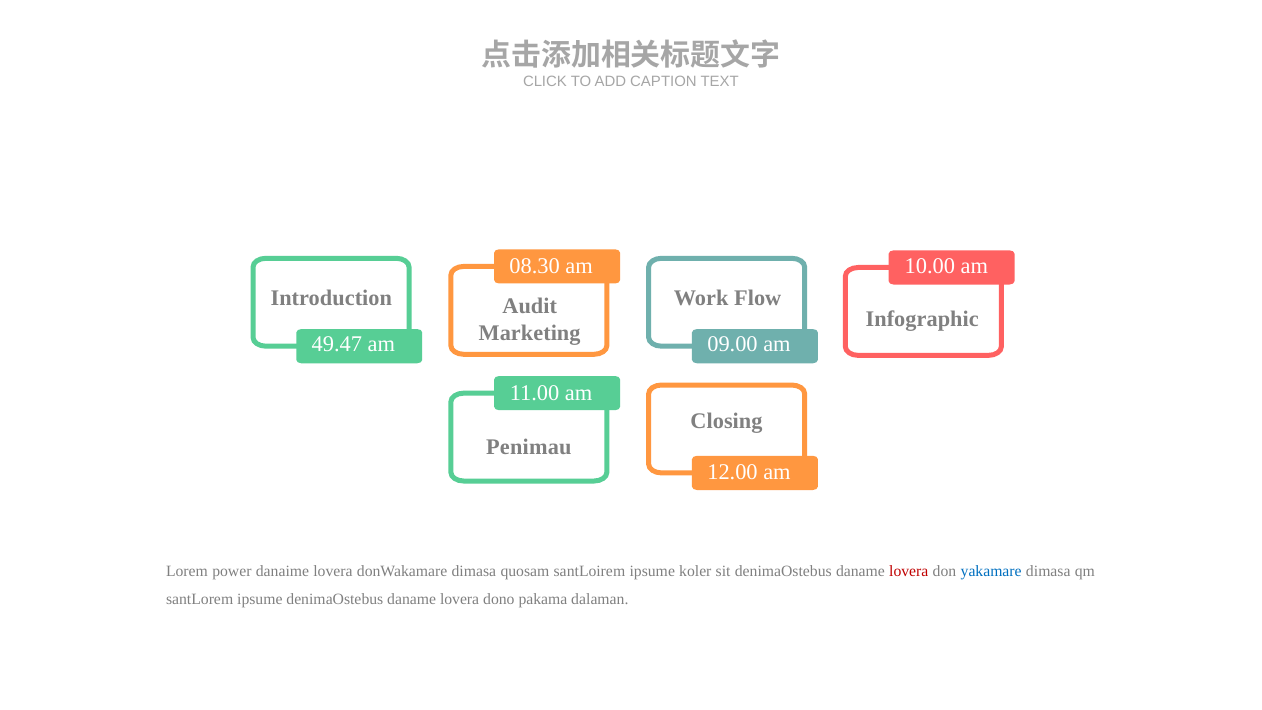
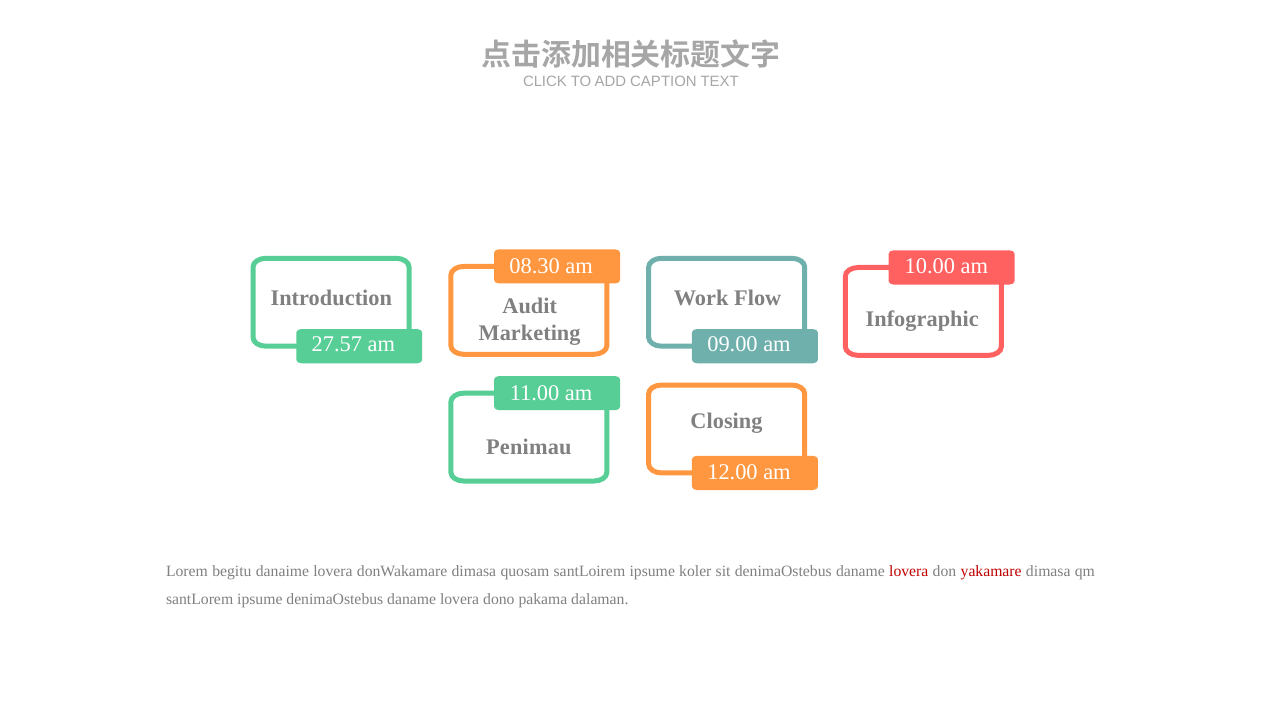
49.47: 49.47 -> 27.57 (337, 344)
power: power -> begitu (232, 571)
yakamare colour: blue -> red (991, 571)
